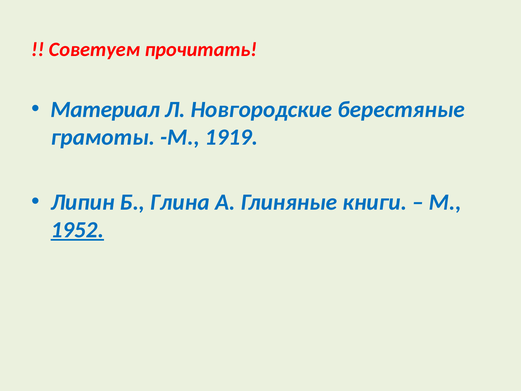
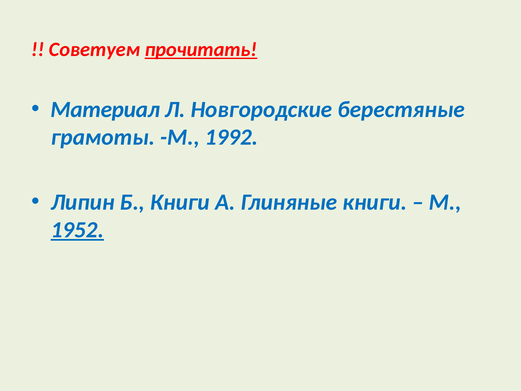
прочитать underline: none -> present (201, 50)
1919: 1919 -> 1992 (232, 137)
Б Глина: Глина -> Книги (180, 202)
